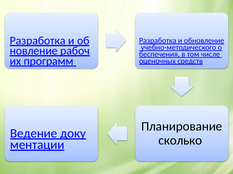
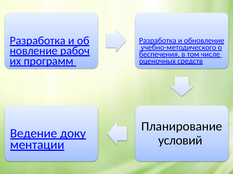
сколько: сколько -> условий (180, 141)
